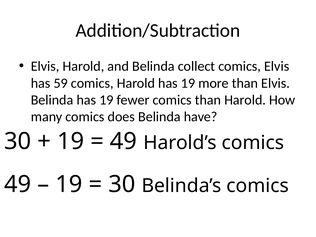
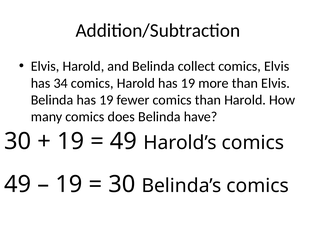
59: 59 -> 34 (61, 83)
